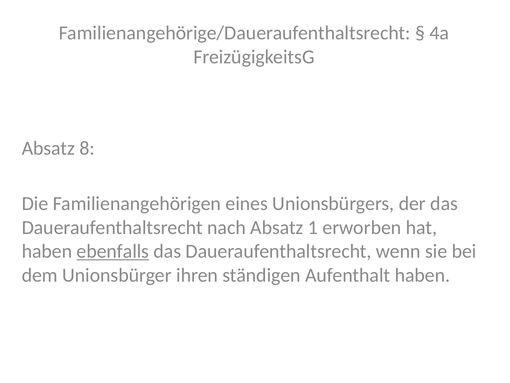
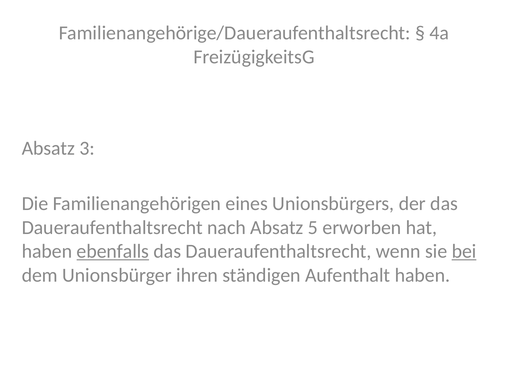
8: 8 -> 3 (87, 148)
1: 1 -> 5 (313, 227)
bei underline: none -> present (464, 251)
